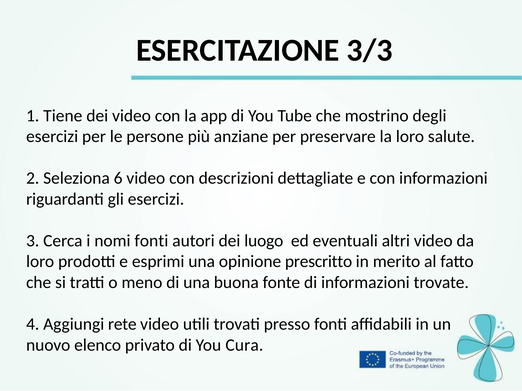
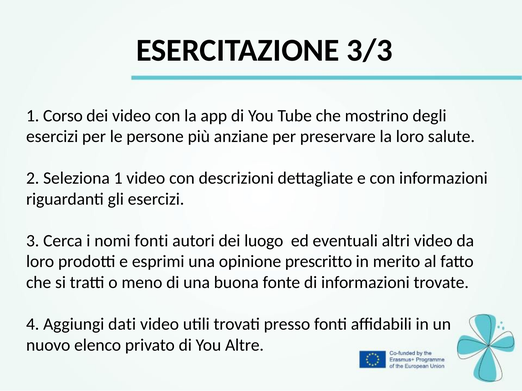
Tiene: Tiene -> Corso (63, 116)
Seleziona 6: 6 -> 1 (118, 178)
rete: rete -> dati (122, 325)
Cura: Cura -> Altre (244, 345)
